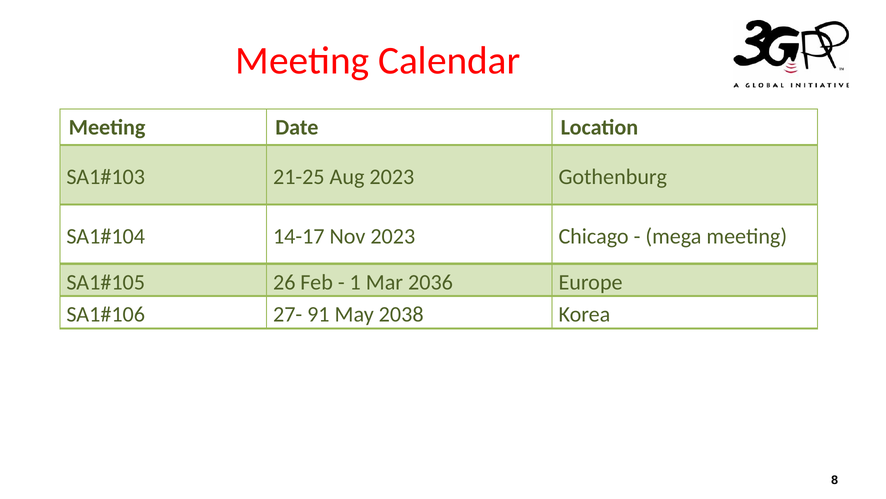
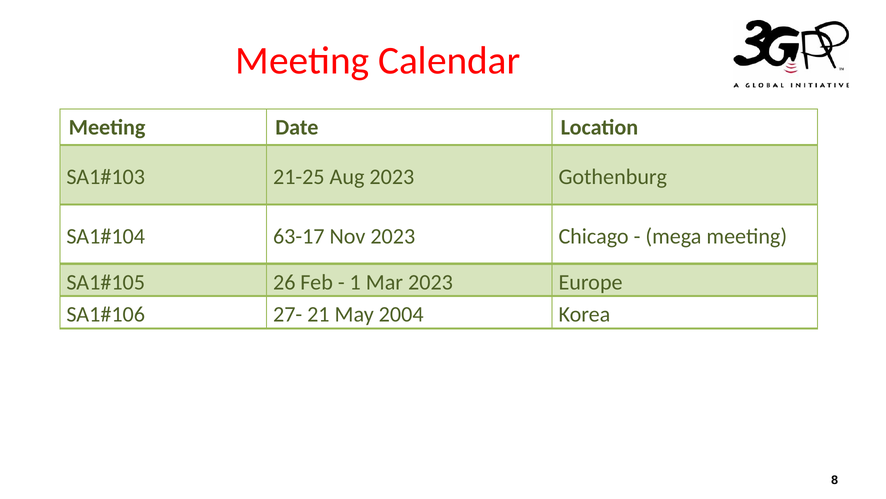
14-17: 14-17 -> 63-17 (299, 236)
Mar 2036: 2036 -> 2023 (431, 282)
91: 91 -> 21 (318, 314)
2038: 2038 -> 2004 (401, 314)
